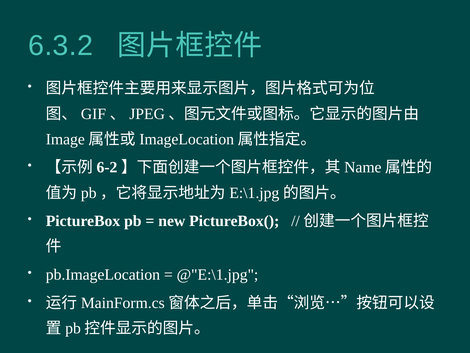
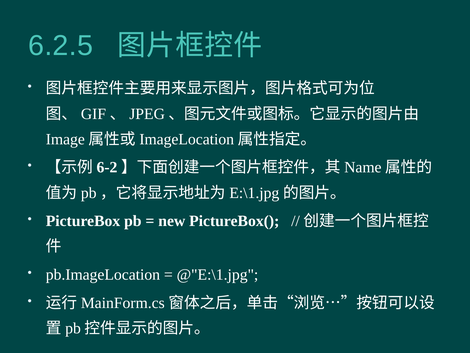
6.3.2: 6.3.2 -> 6.2.5 (61, 45)
